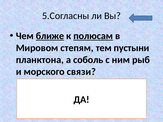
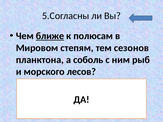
полюсам underline: present -> none (93, 36)
пустыни: пустыни -> сезонов (131, 48)
связи: связи -> лесов (81, 72)
